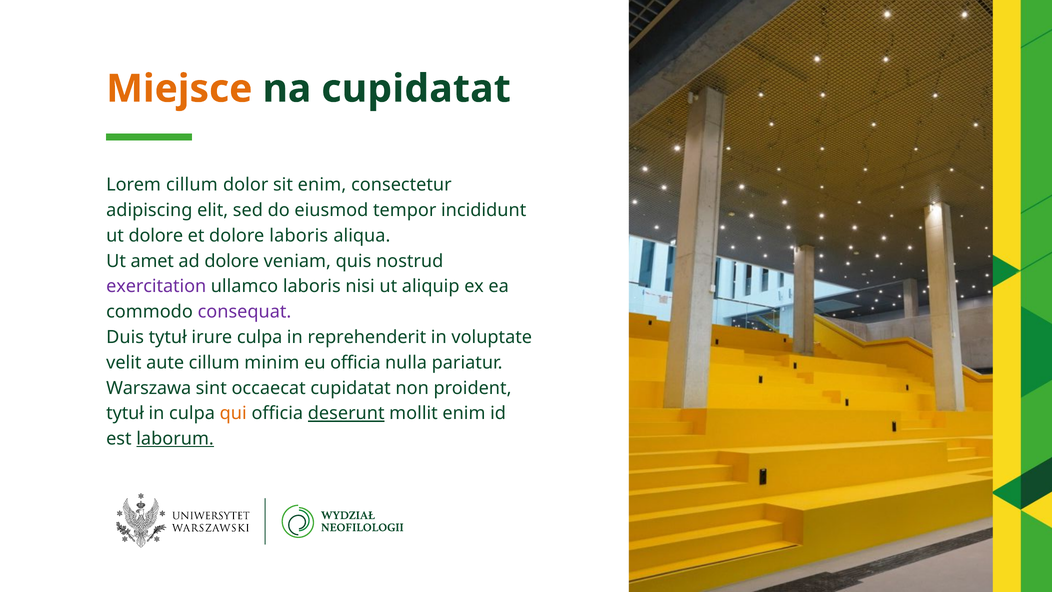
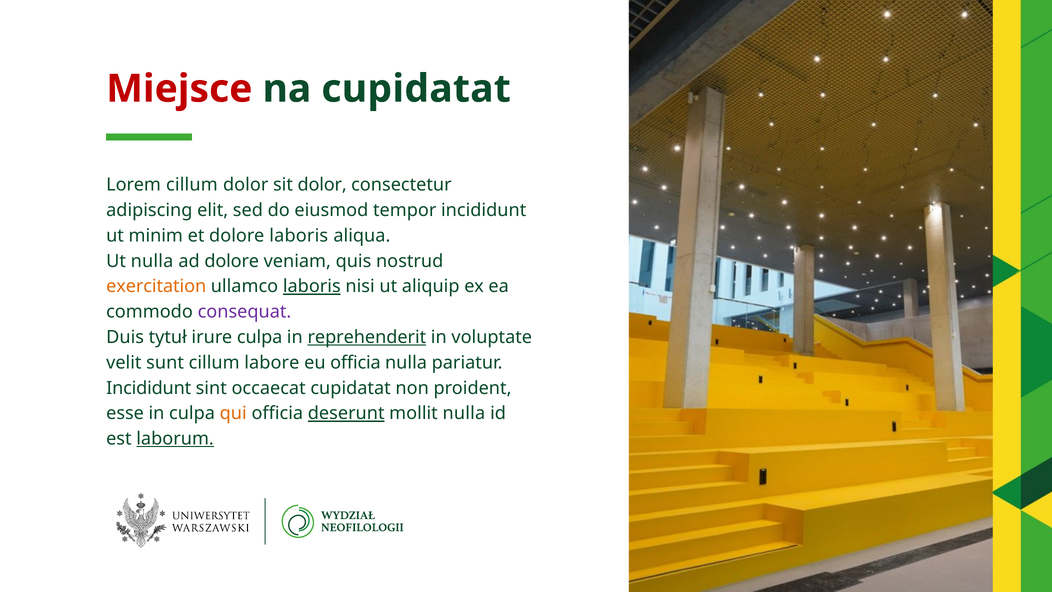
Miejsce colour: orange -> red (179, 89)
sit enim: enim -> dolor (322, 185)
ut dolore: dolore -> minim (156, 236)
Ut amet: amet -> nulla (152, 261)
exercitation colour: purple -> orange (156, 286)
laboris underline: none -> present (312, 286)
reprehenderit underline: none -> present (367, 337)
aute: aute -> sunt (165, 363)
minim: minim -> labore (272, 363)
Warszawa: Warszawa -> Incididunt (149, 388)
tytuł: tytuł -> esse (125, 413)
mollit enim: enim -> nulla (464, 413)
